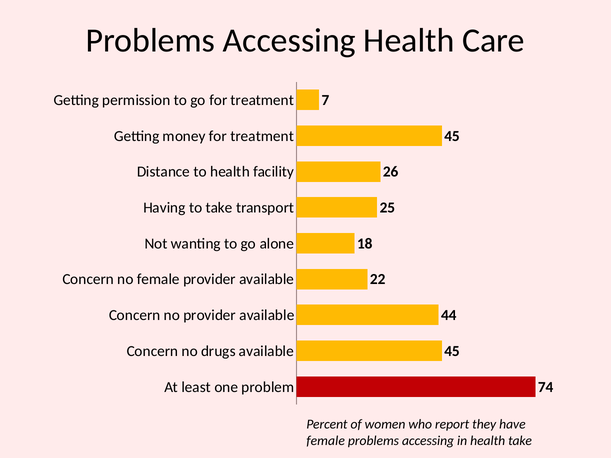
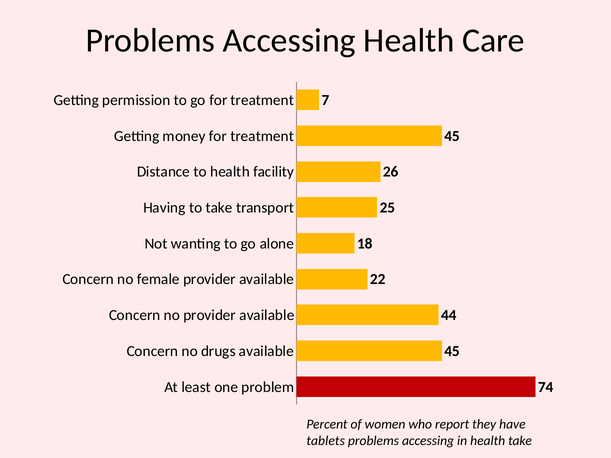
female: female -> tablets (326, 441)
